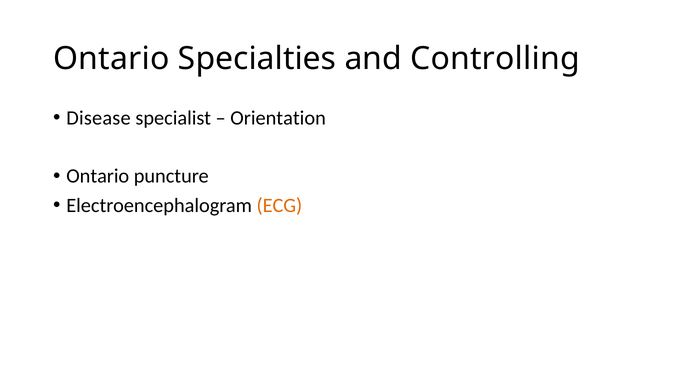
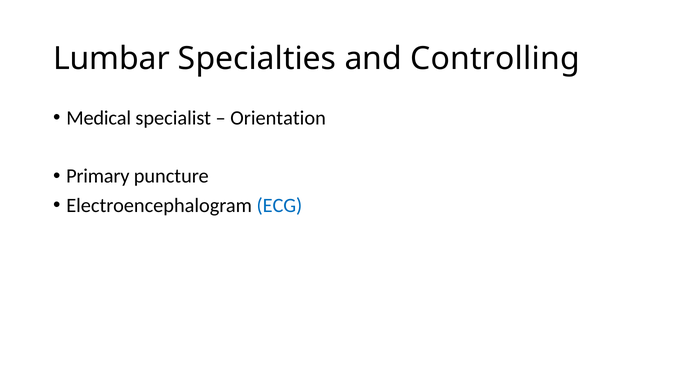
Ontario: Ontario -> Lumbar (112, 59)
Disease: Disease -> Medical (99, 118)
Ontario: Ontario -> Primary (98, 177)
ECG colour: orange -> blue (279, 206)
